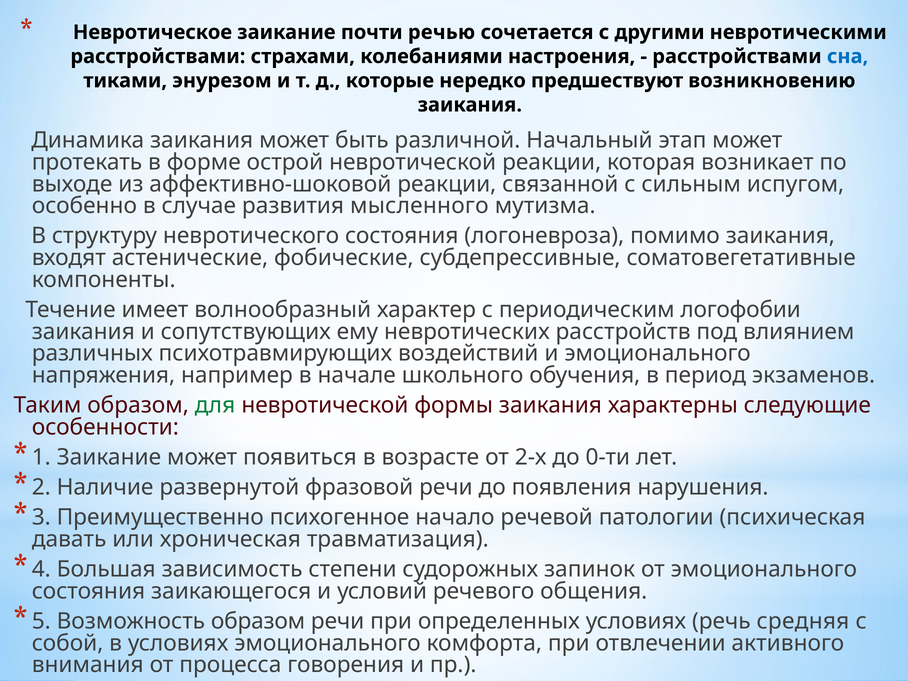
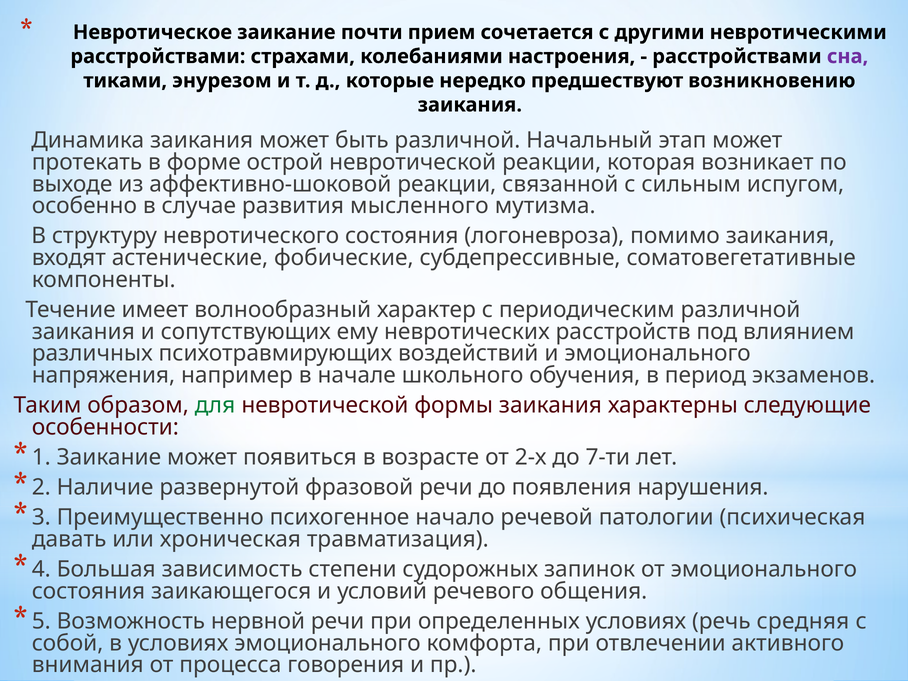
речью: речью -> прием (442, 32)
сна colour: blue -> purple (848, 56)
периодическим логофобии: логофобии -> различной (740, 310)
0-ти: 0-ти -> 7-ти (608, 457)
Возможность образом: образом -> нервной (258, 621)
